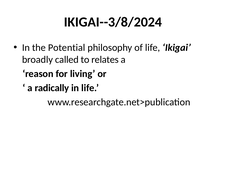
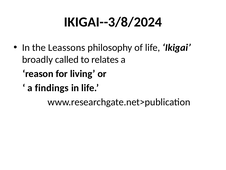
Potential: Potential -> Leassons (67, 47)
radically: radically -> findings (52, 88)
